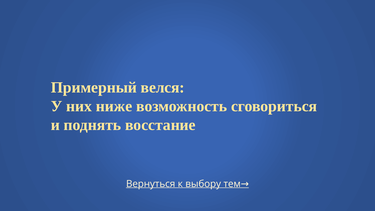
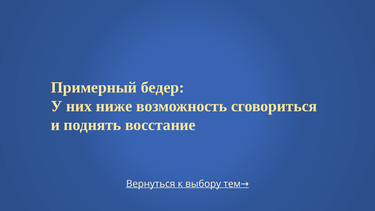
велся: велся -> бедер (163, 88)
